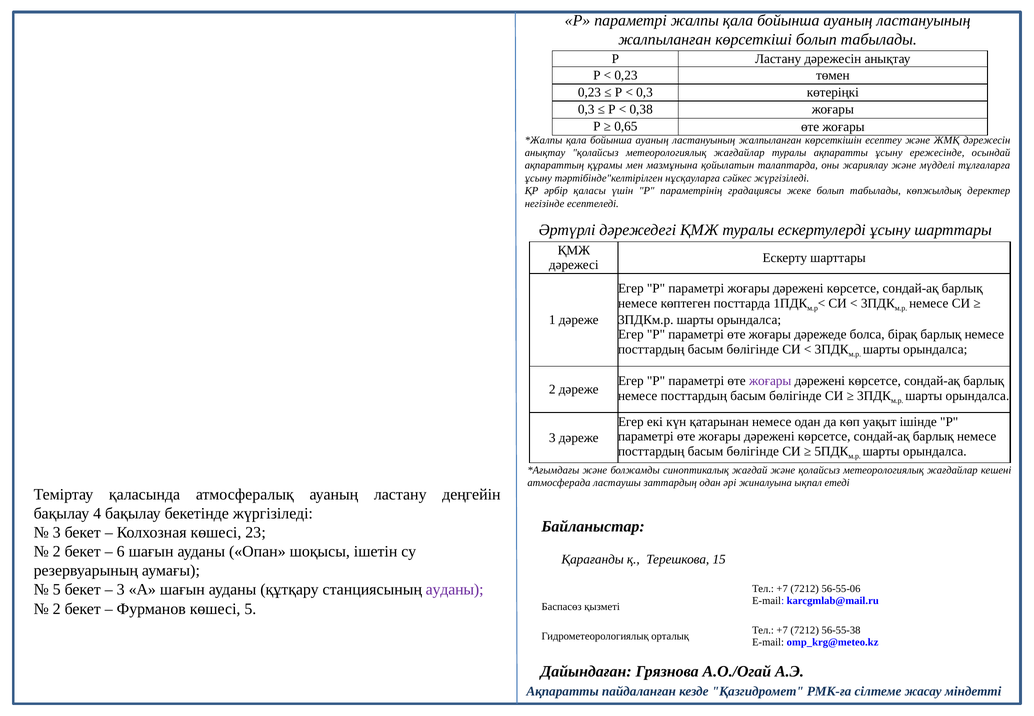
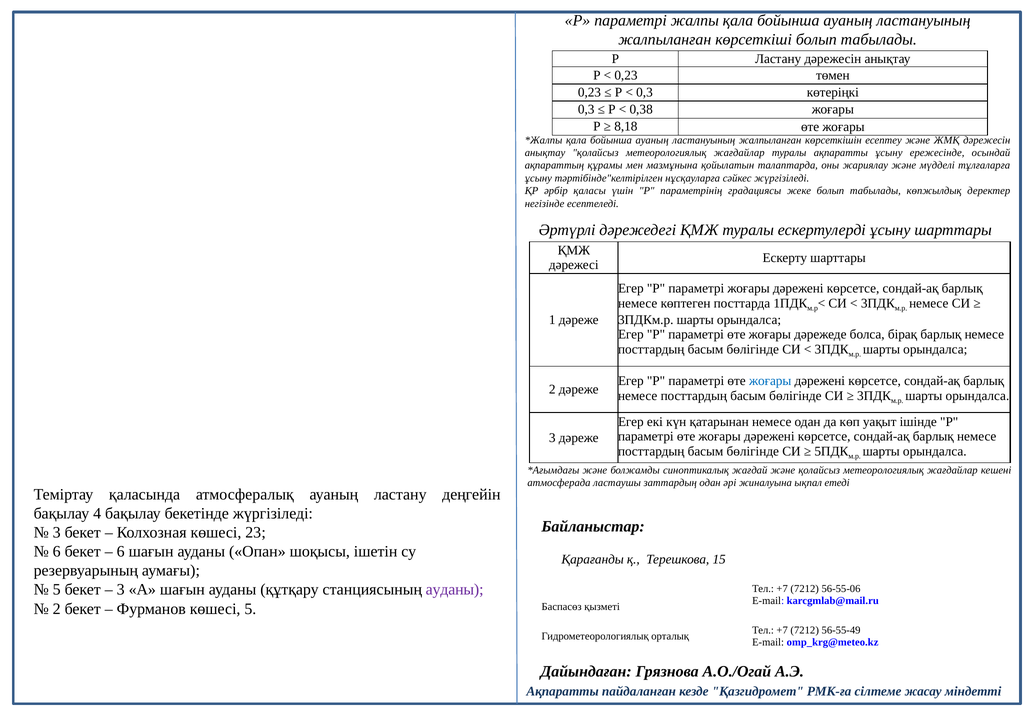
0,65: 0,65 -> 8,18 (626, 126)
жоғары colour: purple -> blue (770, 381)
2: 2 -> 6 (57, 551)
56-55-38: 56-55-38 -> 56-55-49 (841, 630)
